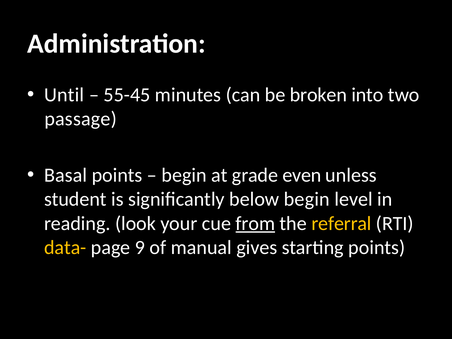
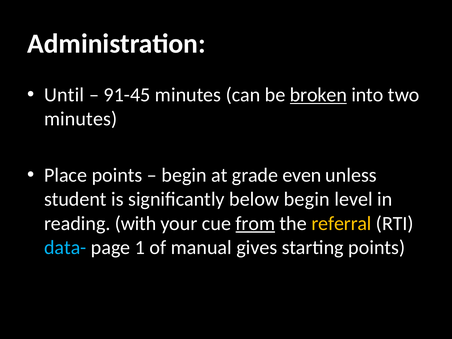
55-45: 55-45 -> 91-45 (127, 95)
broken underline: none -> present (318, 95)
passage: passage -> minutes (81, 119)
Basal: Basal -> Place (66, 175)
look: look -> with (136, 223)
data- colour: yellow -> light blue (65, 248)
9: 9 -> 1 (140, 248)
